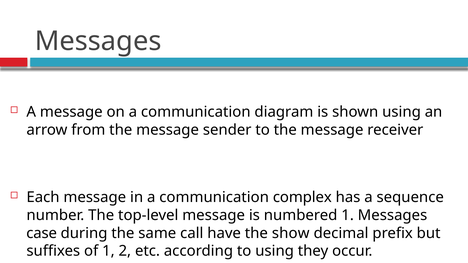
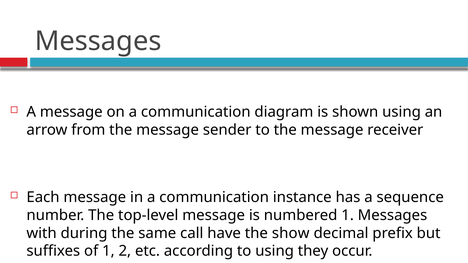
complex: complex -> instance (302, 197)
case: case -> with (42, 233)
